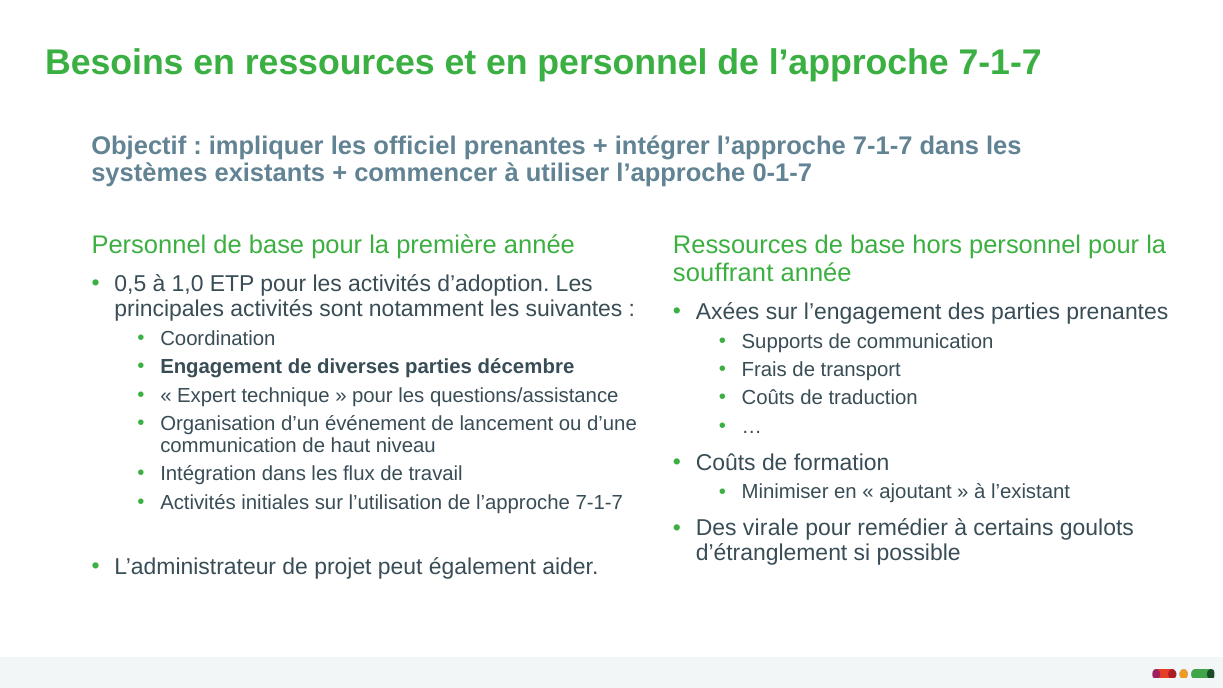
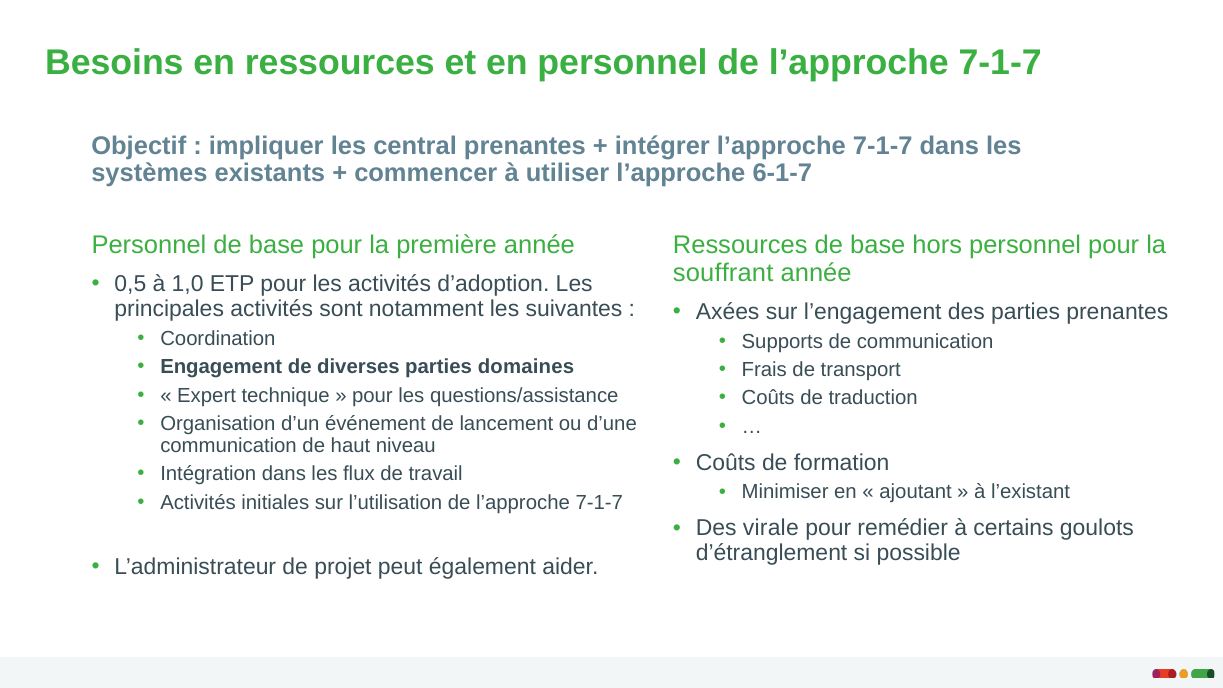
officiel: officiel -> central (415, 146)
0-1-7: 0-1-7 -> 6-1-7 (782, 173)
décembre: décembre -> domaines (526, 367)
